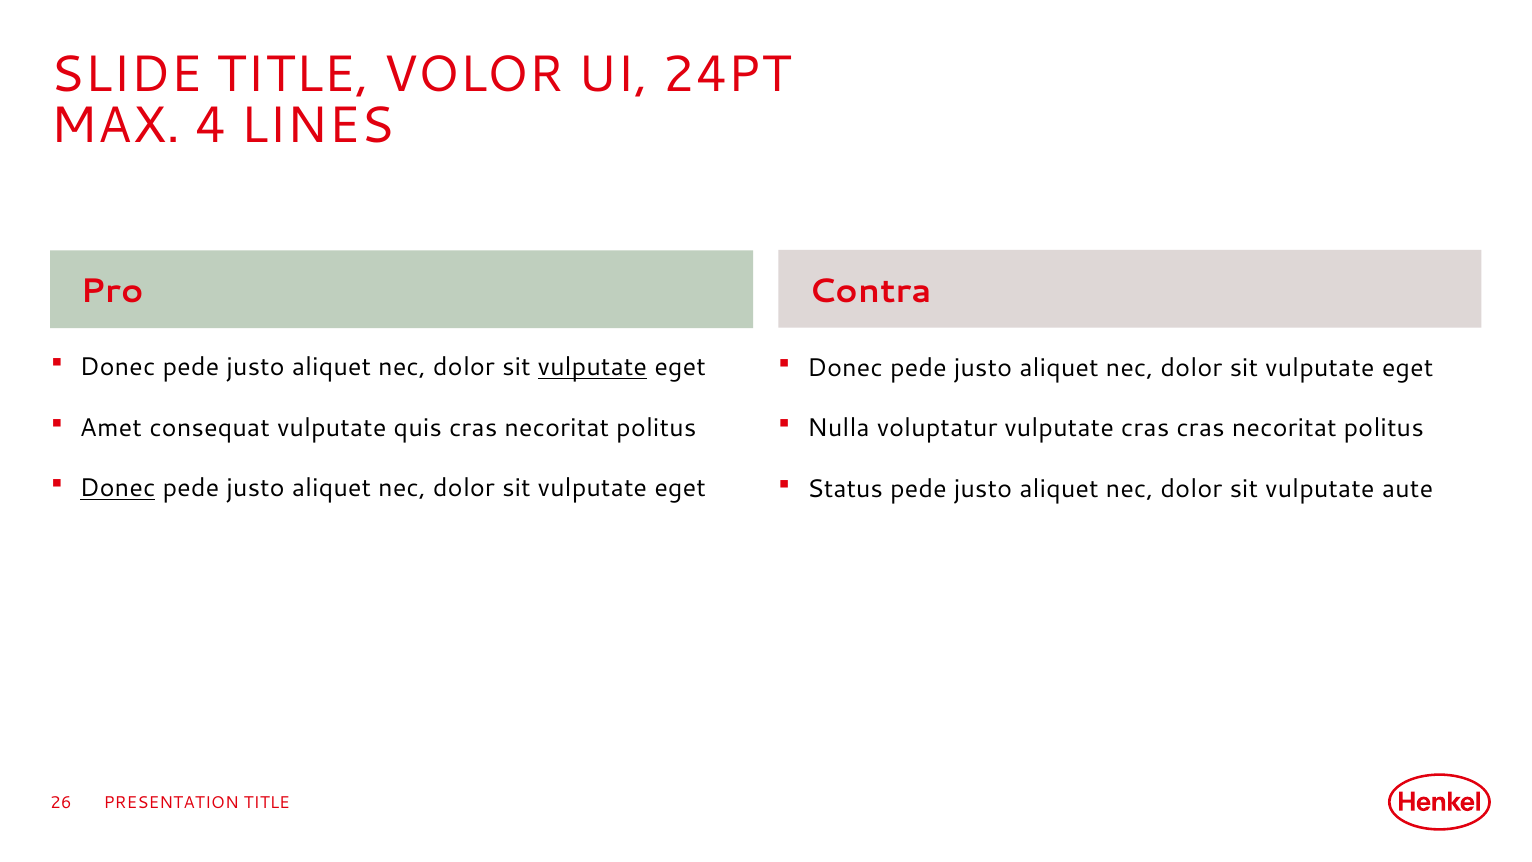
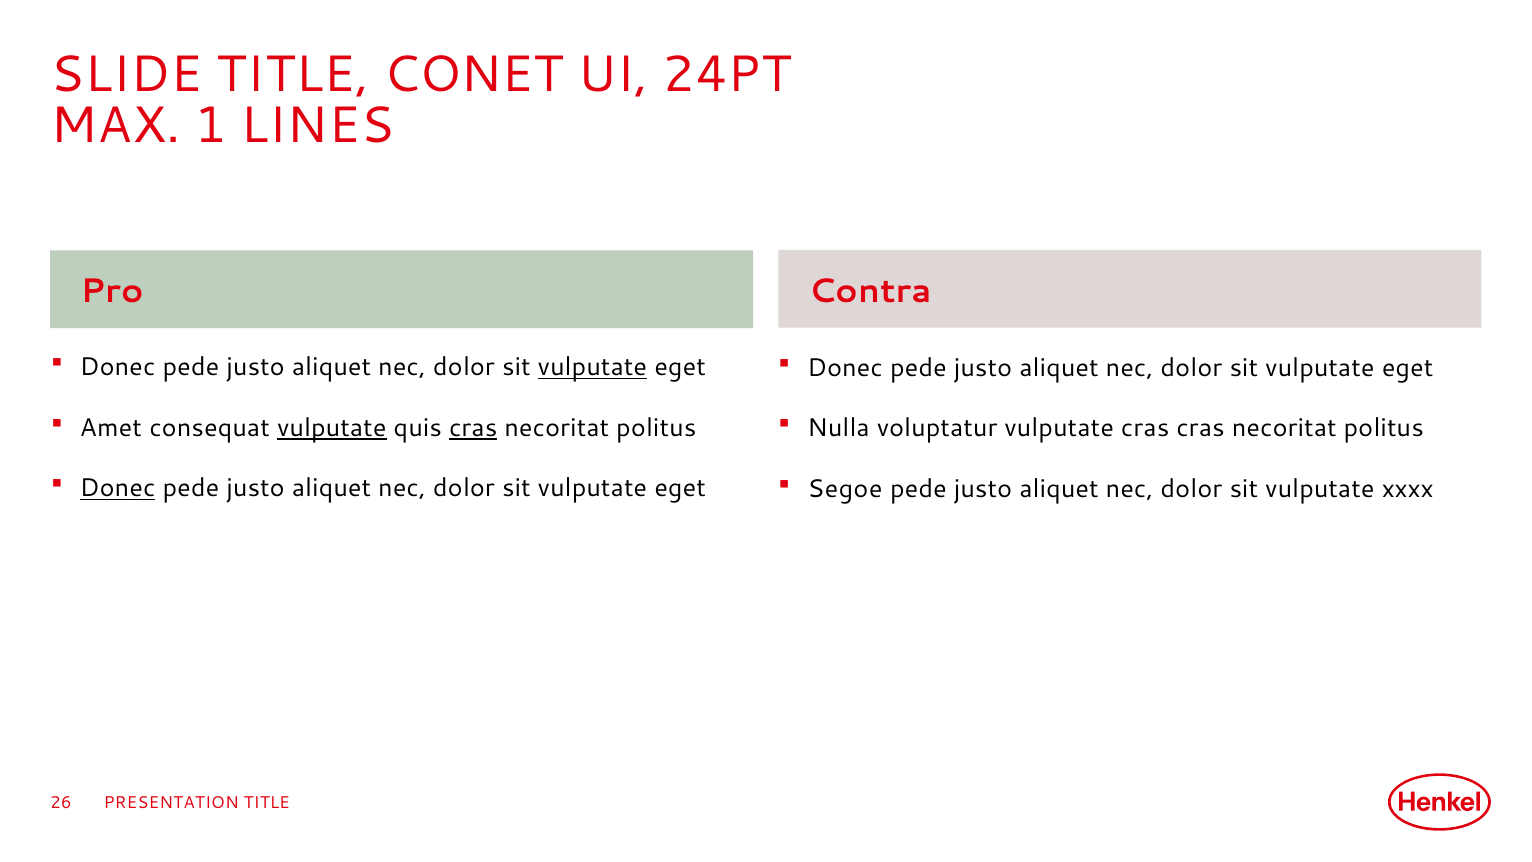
VOLOR: VOLOR -> CONET (474, 75)
4: 4 -> 1 (210, 126)
vulputate underline: none -> present (332, 428)
cras underline: none -> present (473, 428)
Status: Status -> Segoe (845, 489)
aute: aute -> xxxx (1408, 489)
